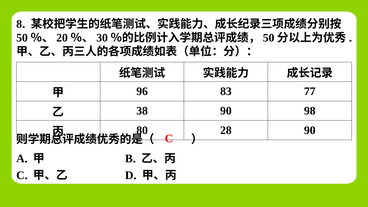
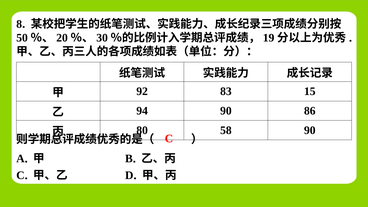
50: 50 -> 19 (269, 38)
96: 96 -> 92 (142, 91)
77: 77 -> 15 (310, 91)
38: 38 -> 94 (142, 111)
98: 98 -> 86 (310, 111)
28: 28 -> 58 (226, 130)
